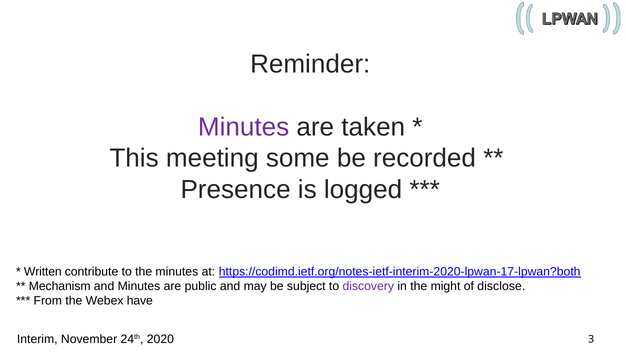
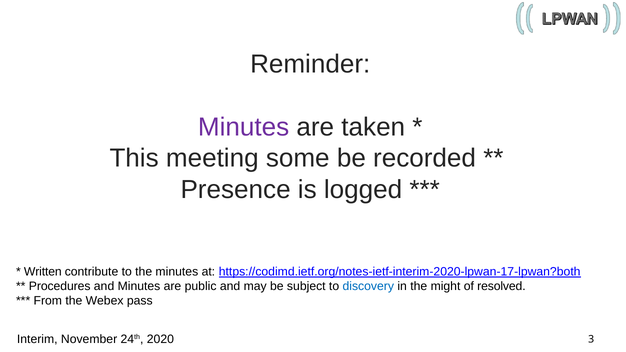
Mechanism: Mechanism -> Procedures (60, 286)
discovery colour: purple -> blue (368, 286)
disclose: disclose -> resolved (501, 286)
have: have -> pass (140, 301)
